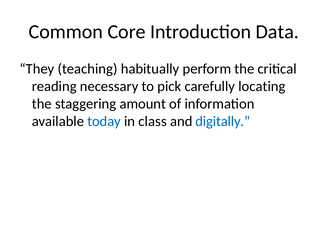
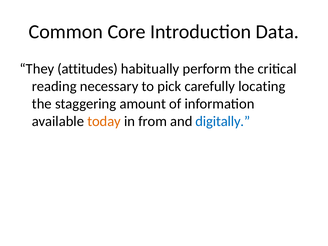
teaching: teaching -> attitudes (88, 69)
today colour: blue -> orange (104, 121)
class: class -> from (153, 121)
